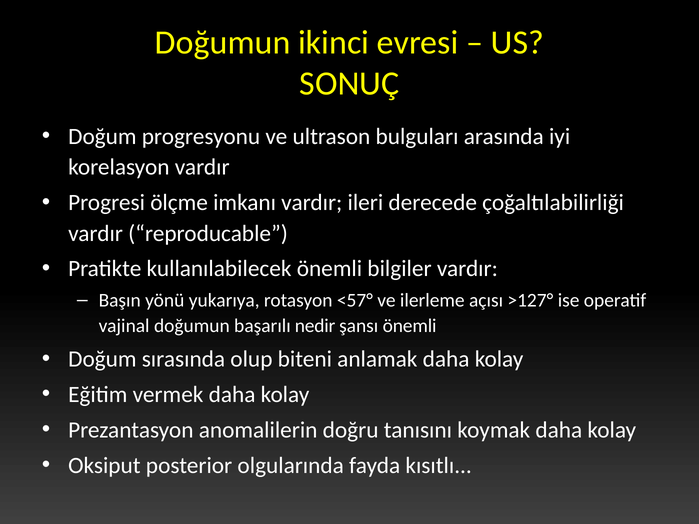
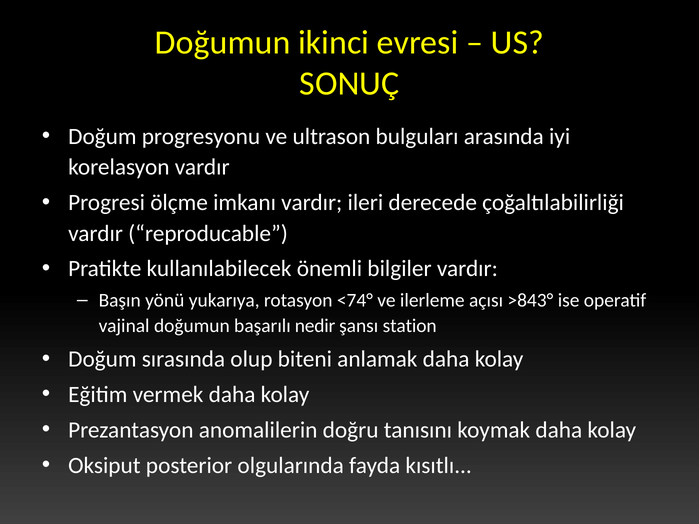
<57°: <57° -> <74° (355, 300)
>127°: >127° -> >843° (530, 300)
şansı önemli: önemli -> station (410, 326)
